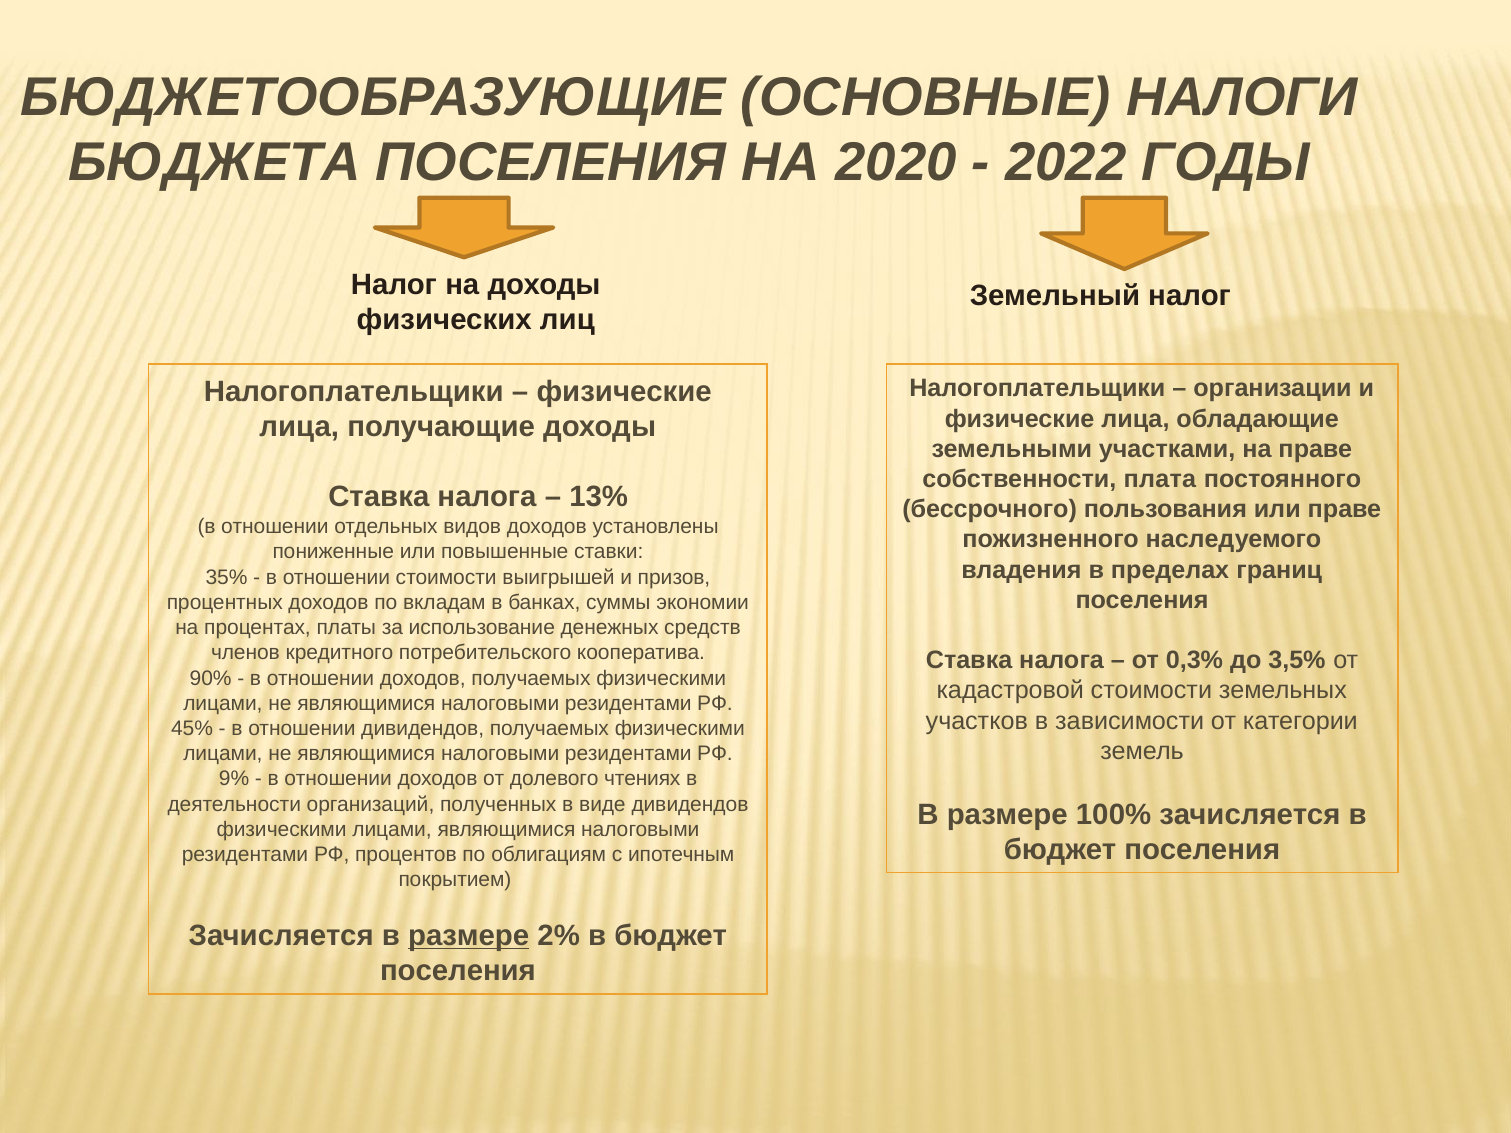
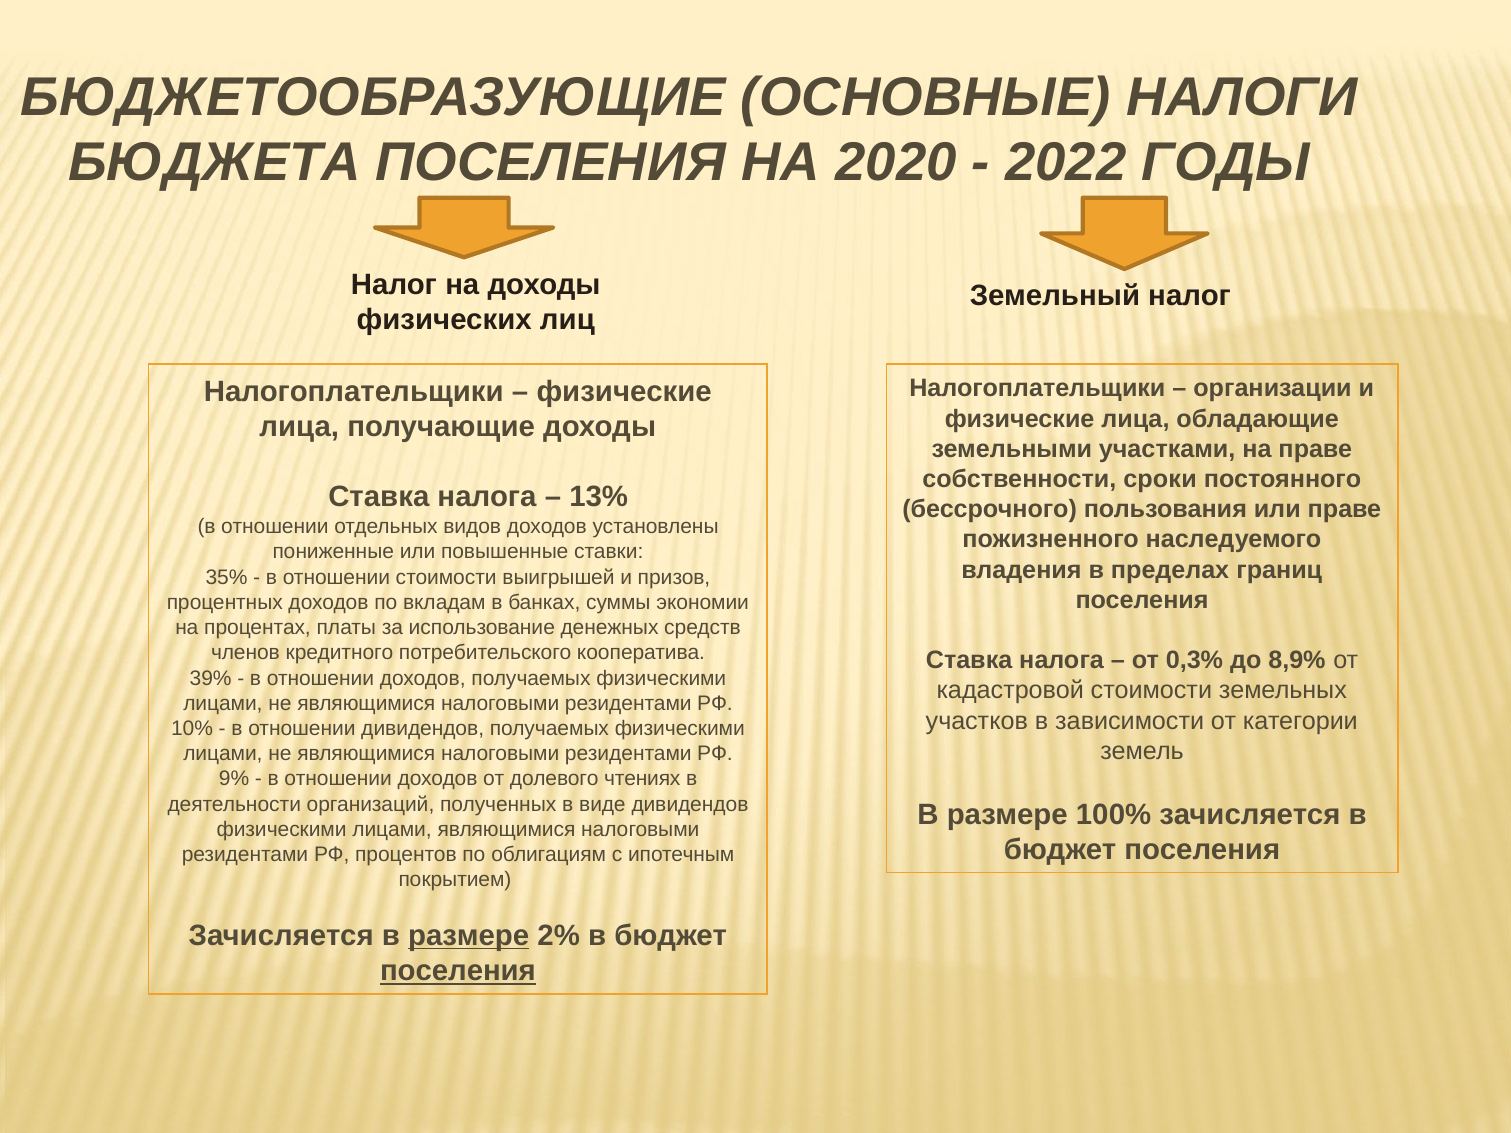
плата: плата -> сроки (1160, 479)
3,5%: 3,5% -> 8,9% (1297, 661)
90%: 90% -> 39% (211, 678)
45%: 45% -> 10% (192, 729)
поселения underline: none -> present (458, 971)
